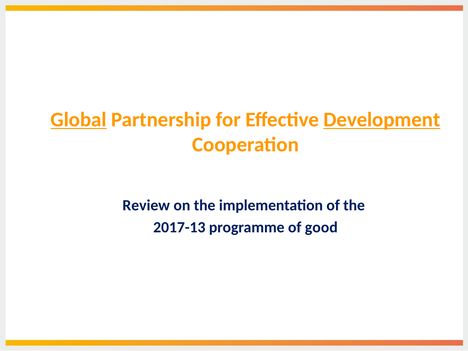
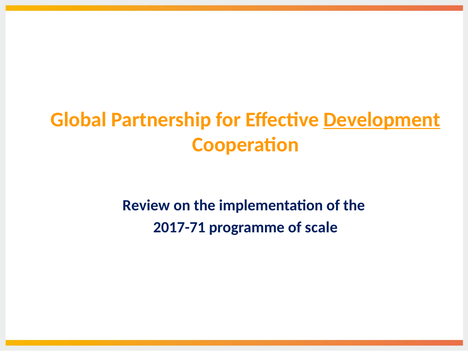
Global underline: present -> none (79, 120)
2017-13: 2017-13 -> 2017-71 (179, 227)
good: good -> scale (321, 227)
